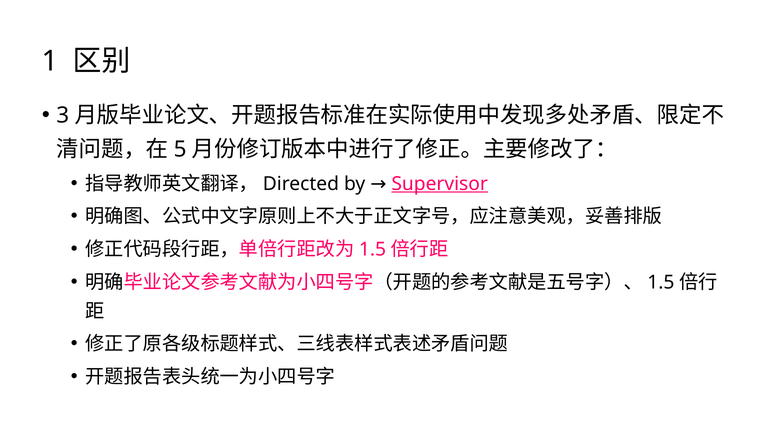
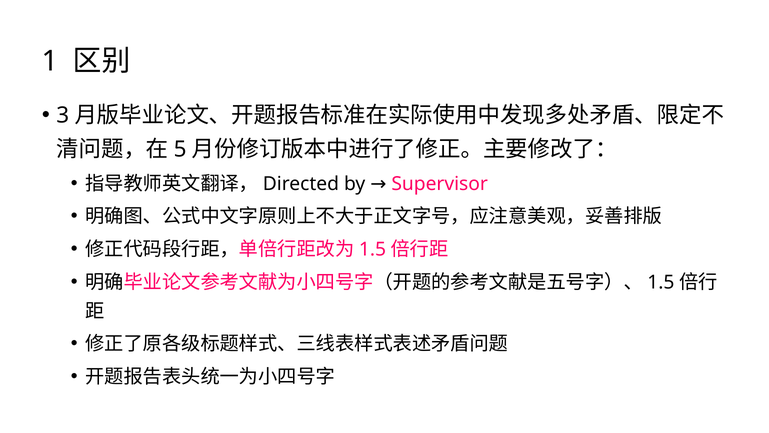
Supervisor underline: present -> none (440, 184)
